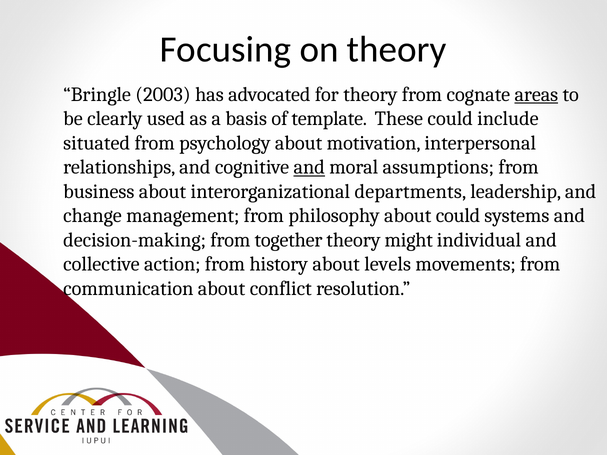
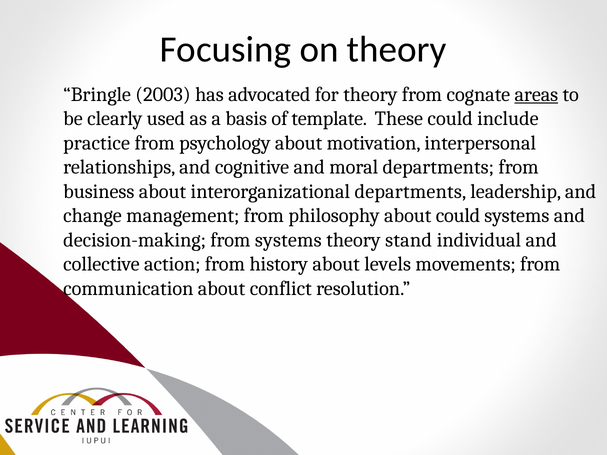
situated: situated -> practice (97, 143)
and underline: present -> none (309, 167)
moral assumptions: assumptions -> departments (438, 167)
from together: together -> systems (288, 240)
might: might -> stand (409, 240)
